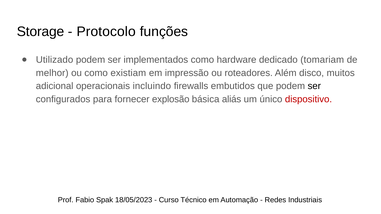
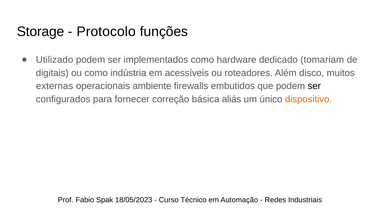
melhor: melhor -> digitais (52, 73)
existiam: existiam -> indústria (128, 73)
impressão: impressão -> acessíveis (187, 73)
adicional: adicional -> externas (55, 86)
incluindo: incluindo -> ambiente (152, 86)
explosão: explosão -> correção (171, 99)
dispositivo colour: red -> orange (308, 99)
